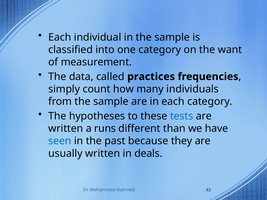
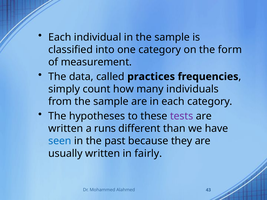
want: want -> form (230, 50)
tests colour: blue -> purple (182, 116)
deals: deals -> fairly (148, 154)
